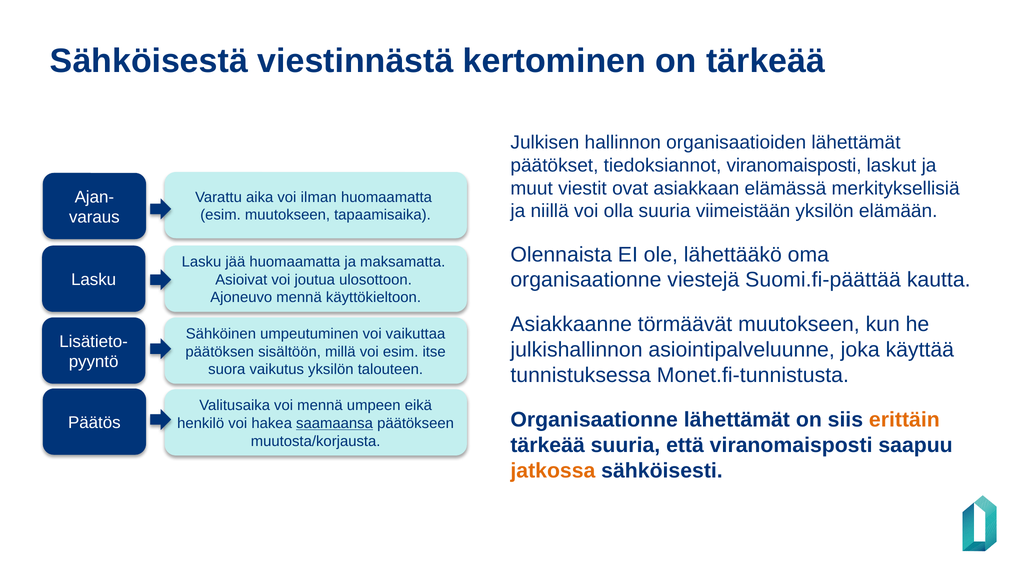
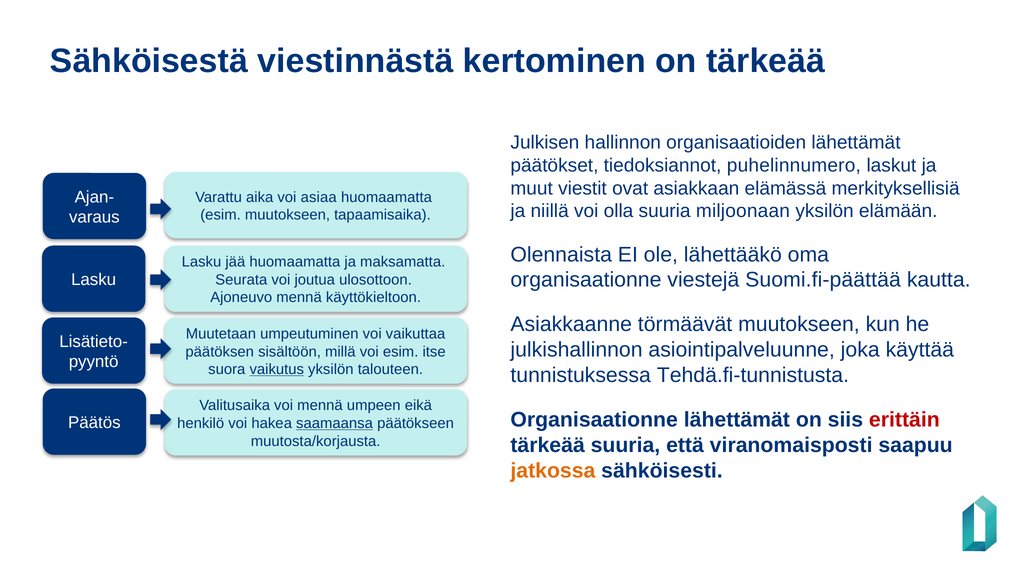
tiedoksiannot viranomaisposti: viranomaisposti -> puhelinnumero (794, 166)
ilman: ilman -> asiaa (319, 197)
viimeistään: viimeistään -> miljoonaan (743, 211)
Asioivat: Asioivat -> Seurata (241, 280)
Sähköinen: Sähköinen -> Muutetaan (221, 334)
vaikutus underline: none -> present (277, 370)
Monet.fi-tunnistusta: Monet.fi-tunnistusta -> Tehdä.fi-tunnistusta (753, 376)
erittäin colour: orange -> red (904, 420)
